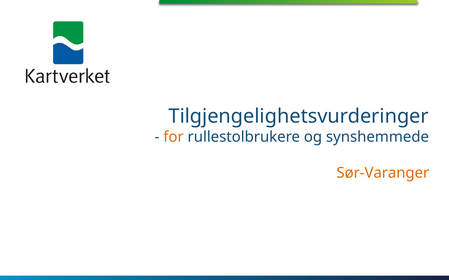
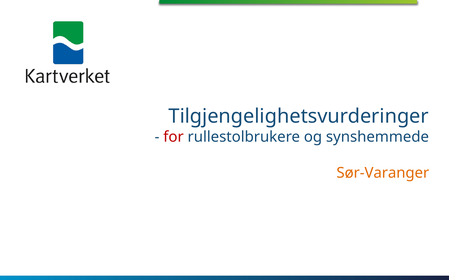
for colour: orange -> red (174, 137)
